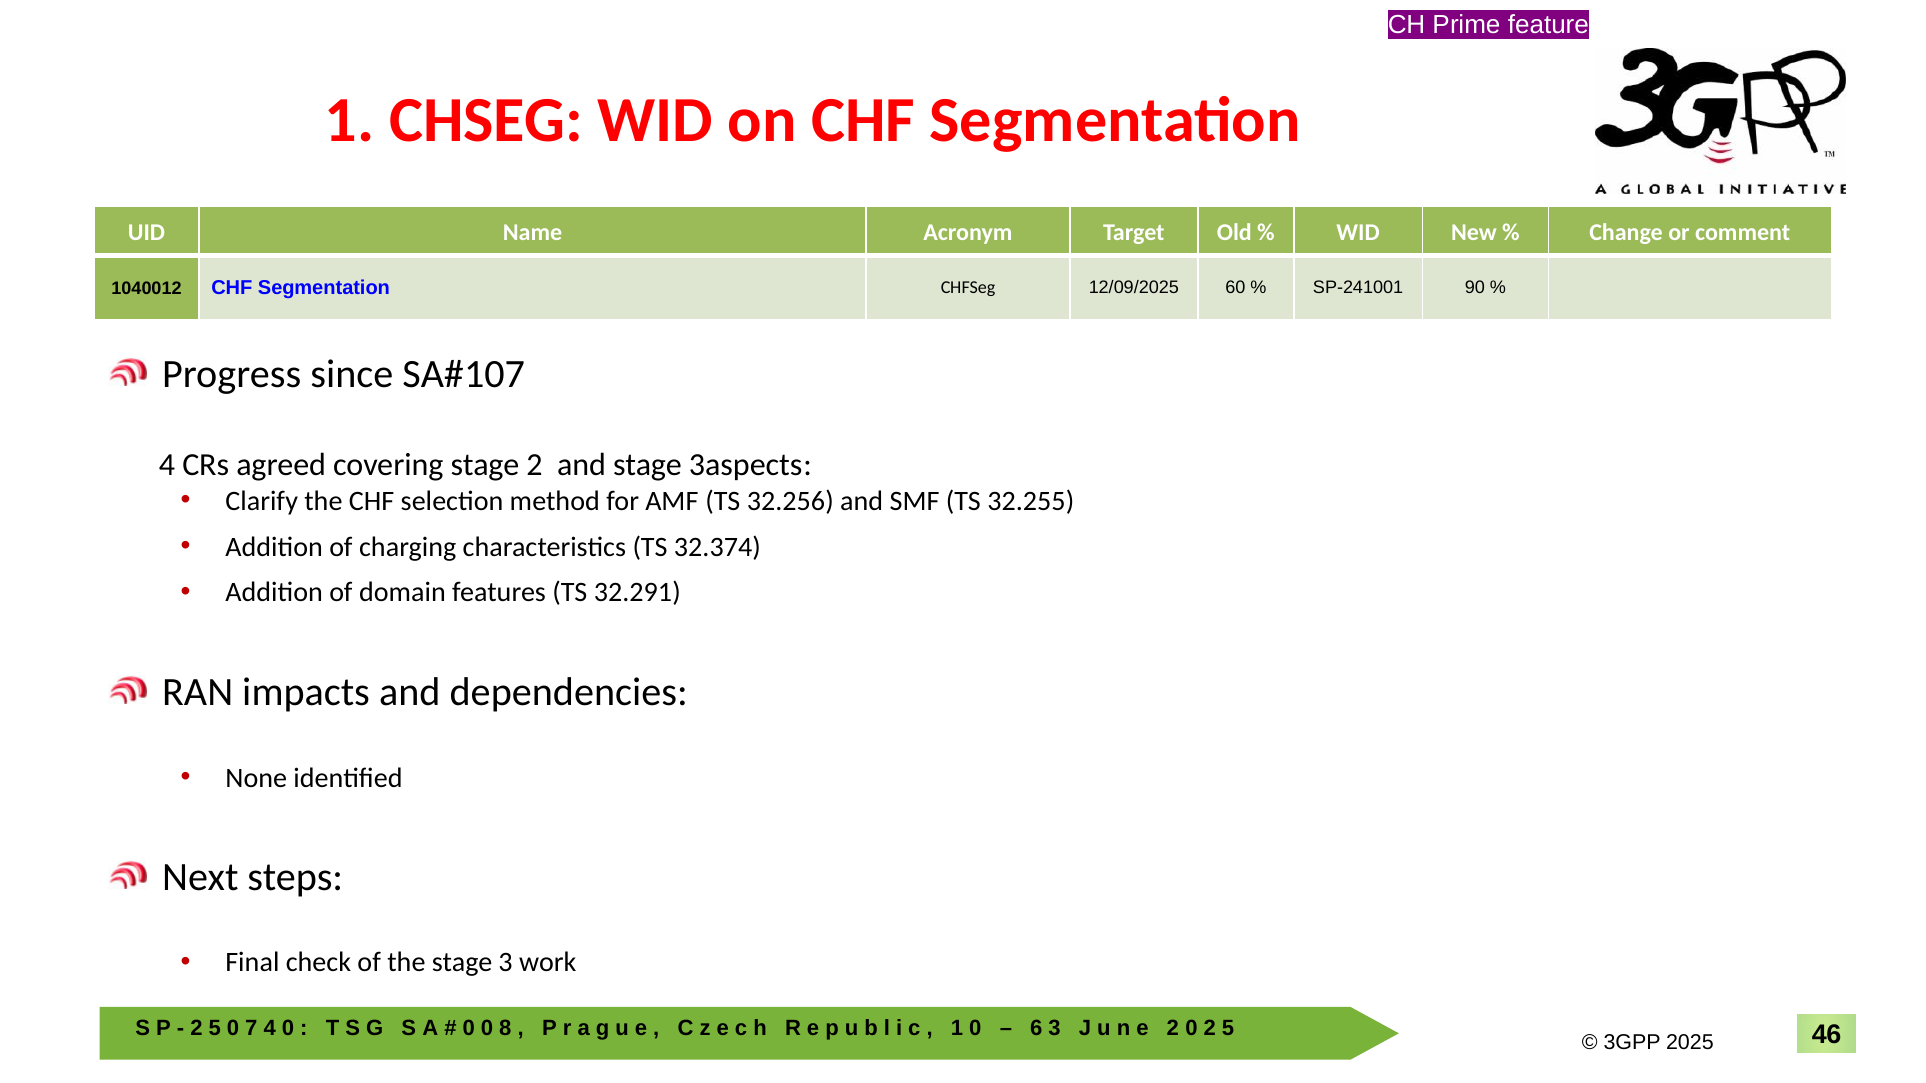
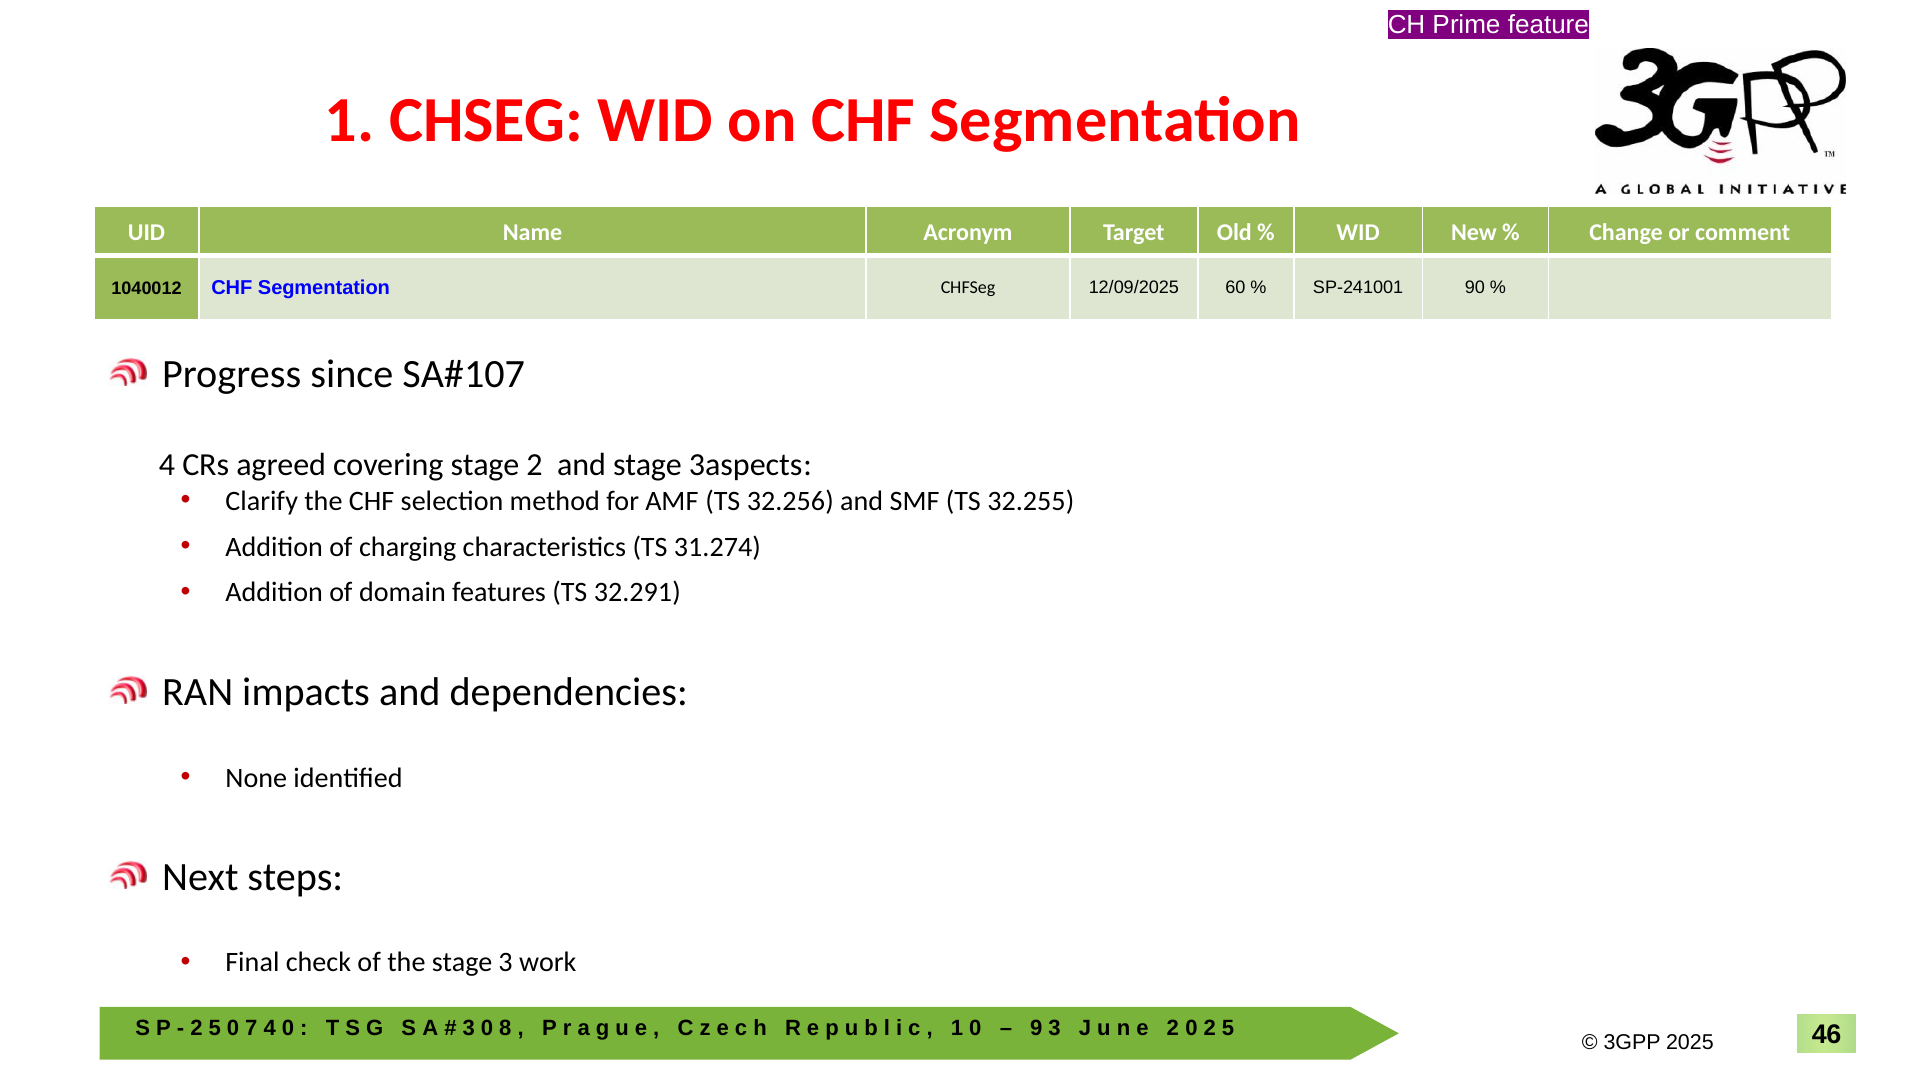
32.374: 32.374 -> 31.274 (717, 547)
0: 0 -> 3 (469, 1029)
6: 6 -> 9 (1036, 1029)
